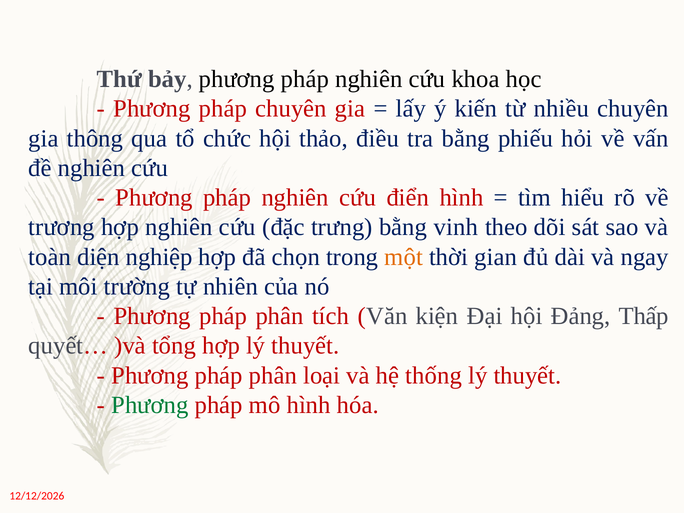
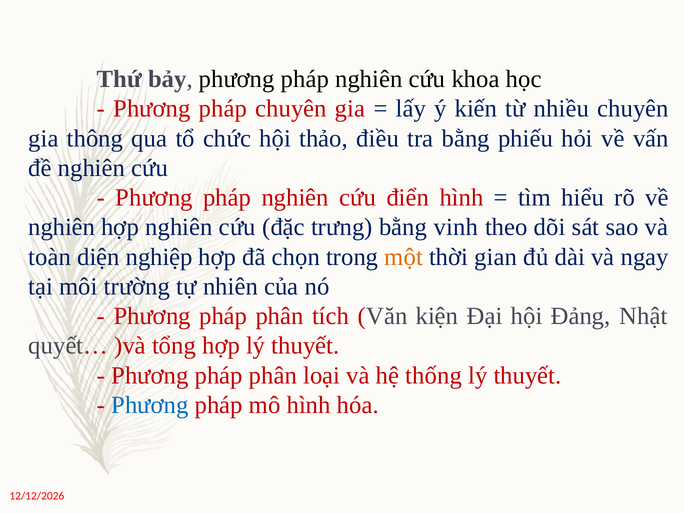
trương: trương -> nghiên (62, 227)
Thấp: Thấp -> Nhật (643, 316)
Phương colour: green -> blue (150, 405)
